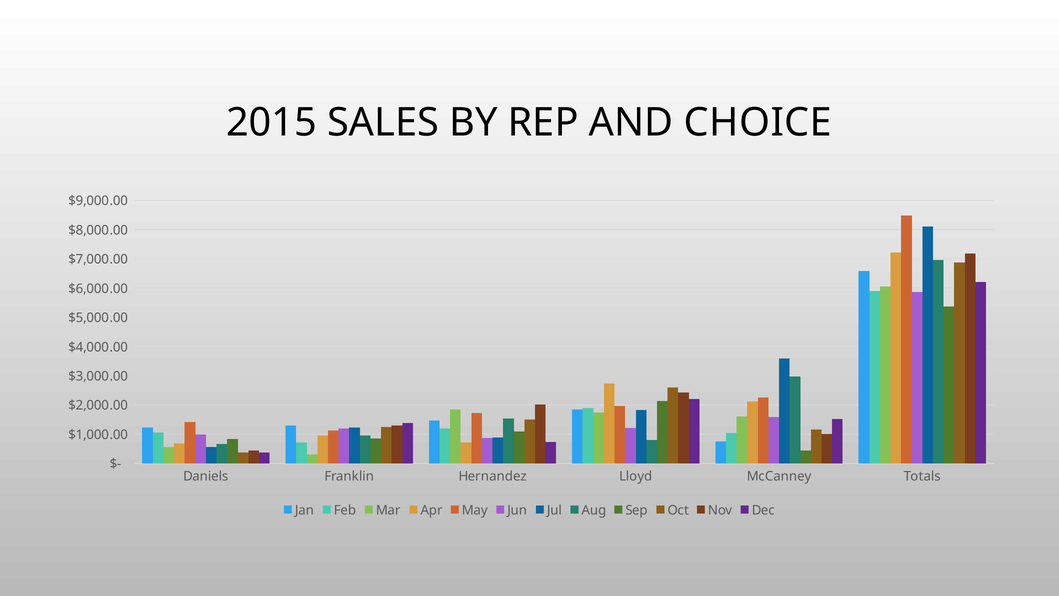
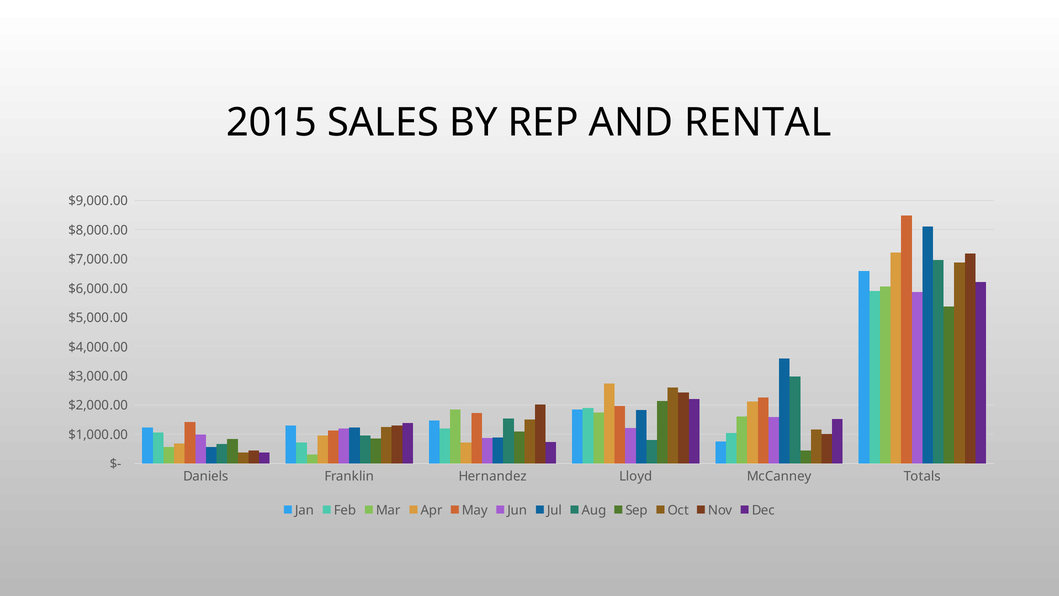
CHOICE: CHOICE -> RENTAL (758, 123)
